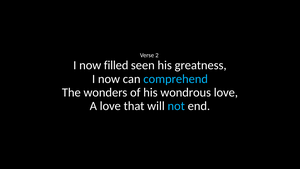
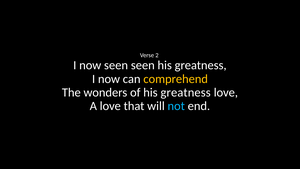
now filled: filled -> seen (116, 65)
comprehend colour: light blue -> yellow (176, 79)
of his wondrous: wondrous -> greatness (186, 92)
